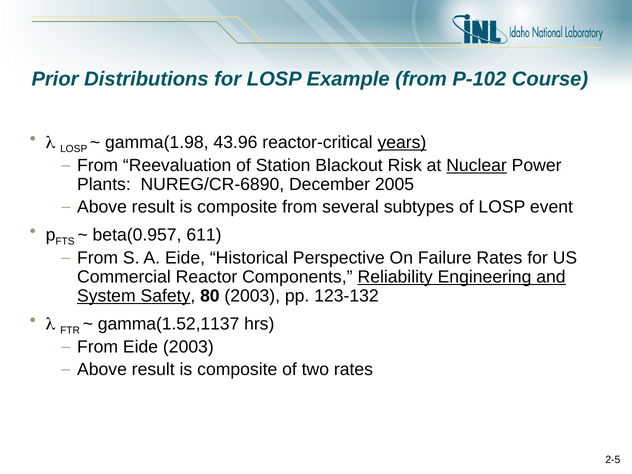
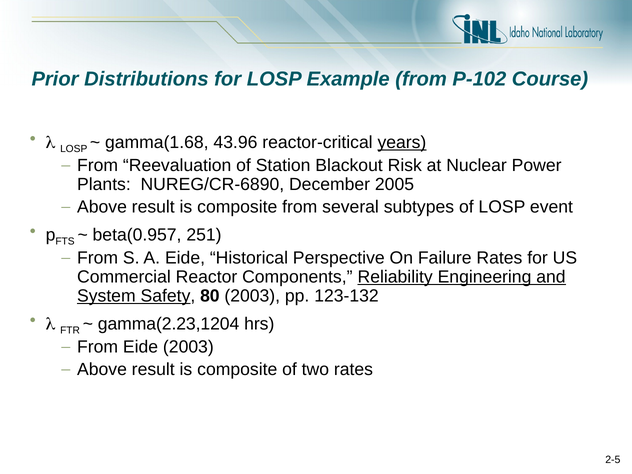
gamma(1.98: gamma(1.98 -> gamma(1.68 (157, 142)
Nuclear underline: present -> none (477, 165)
611: 611 -> 251 (204, 235)
gamma(1.52,1137: gamma(1.52,1137 -> gamma(2.23,1204 (169, 324)
